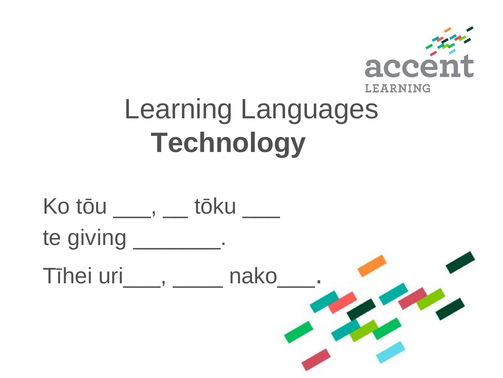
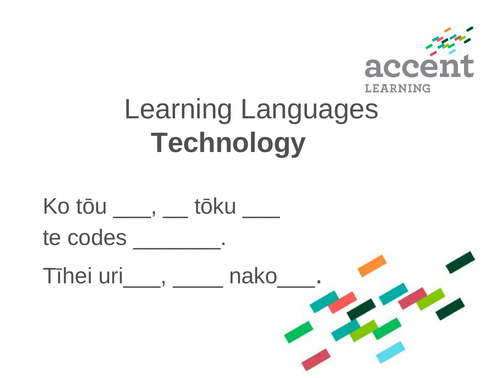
giving: giving -> codes (97, 237)
